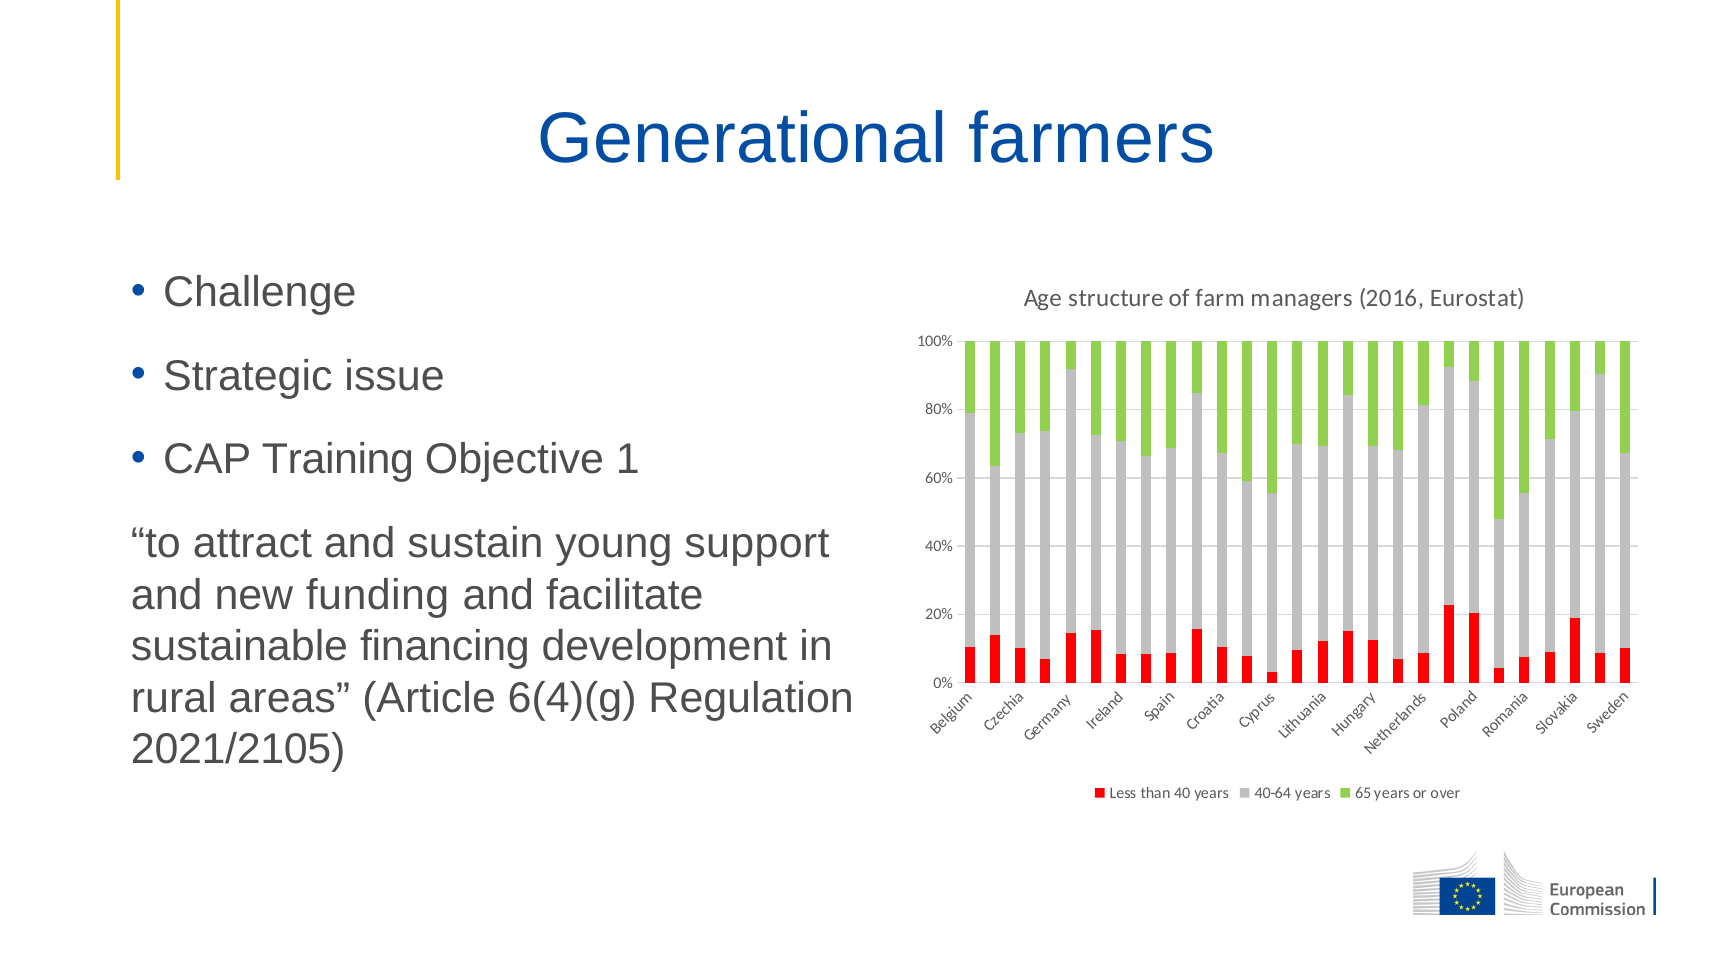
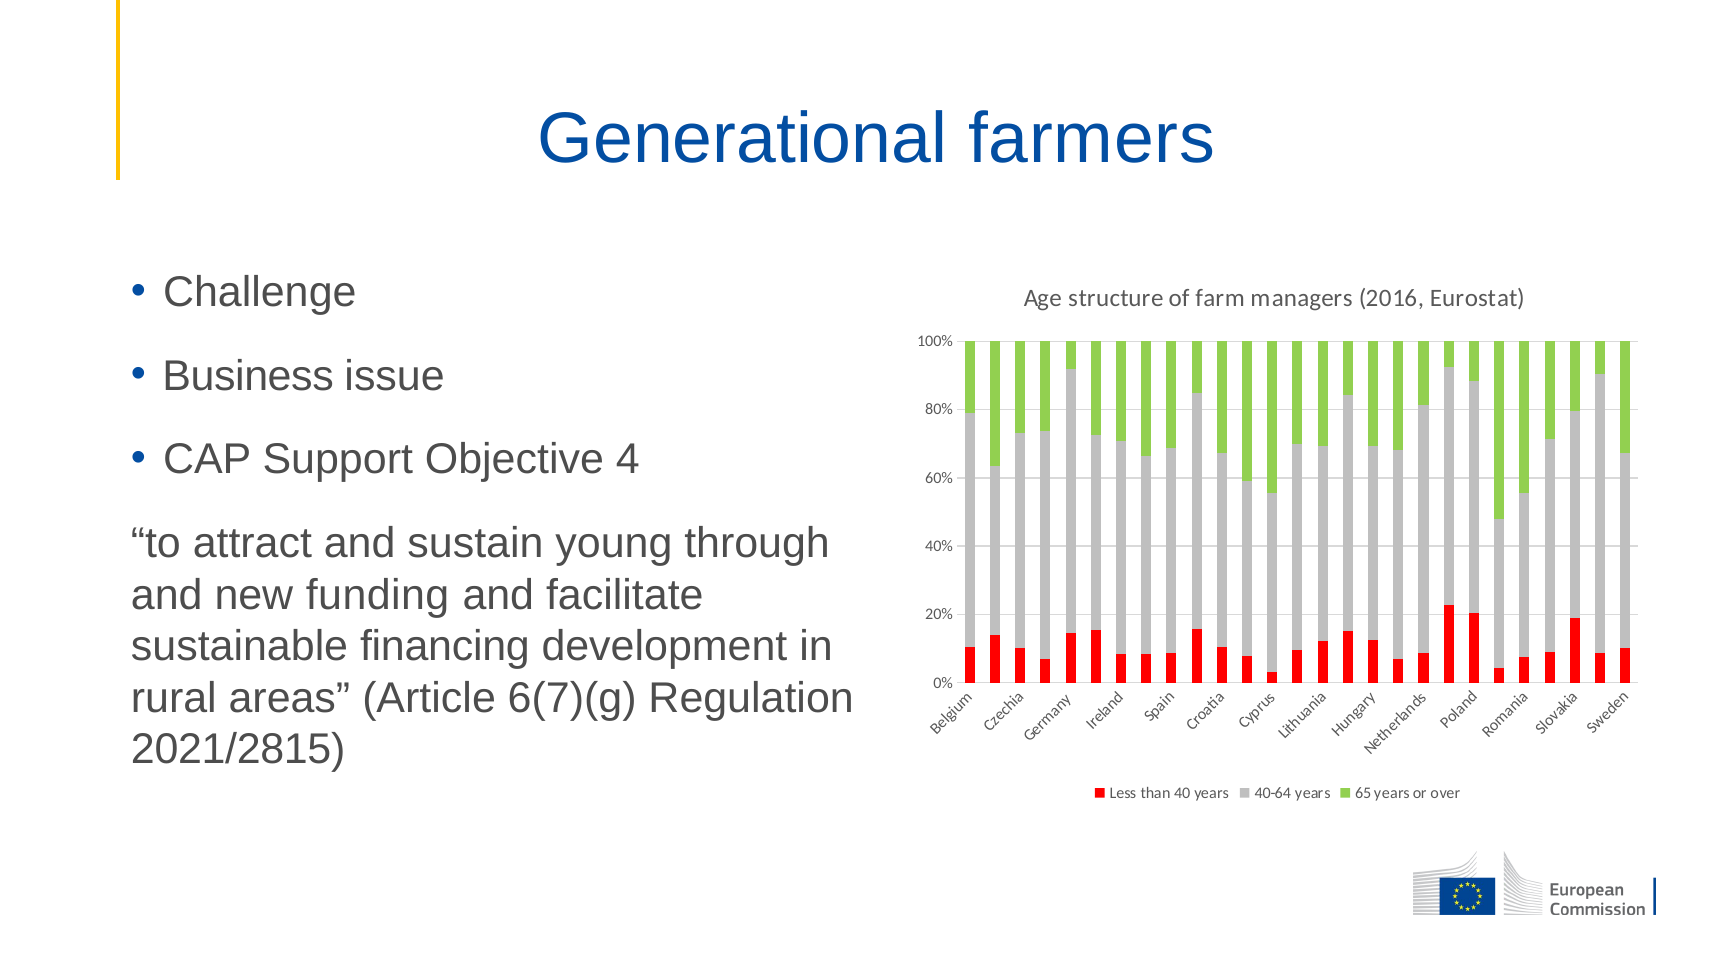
Strategic: Strategic -> Business (248, 376)
Training: Training -> Support (338, 460)
1: 1 -> 4 (628, 460)
support: support -> through (757, 544)
6(4)(g: 6(4)(g -> 6(7)(g (572, 698)
2021/2105: 2021/2105 -> 2021/2815 (238, 750)
